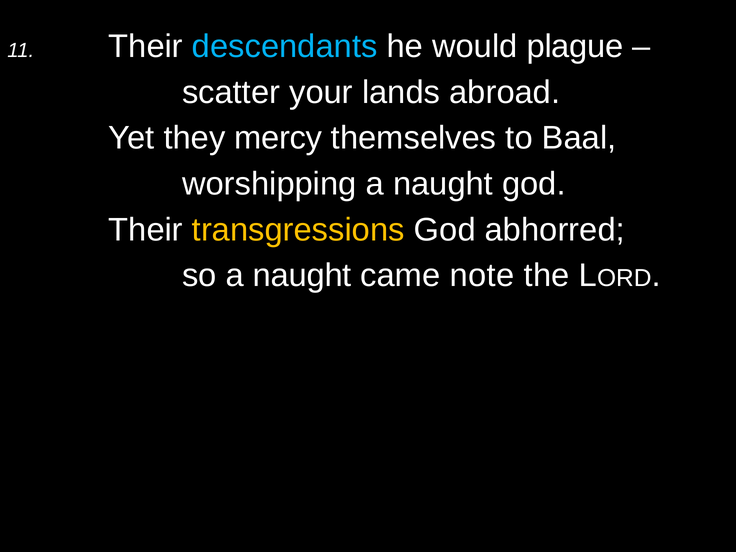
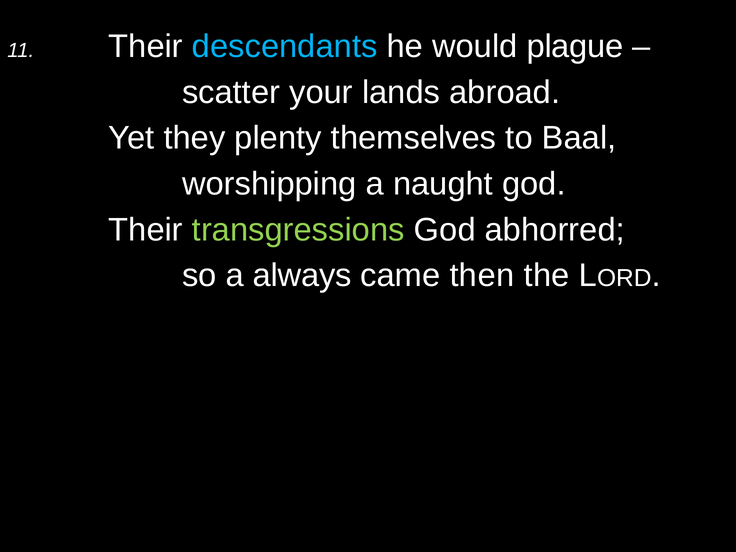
mercy: mercy -> plenty (278, 138)
transgressions colour: yellow -> light green (298, 230)
so a naught: naught -> always (302, 276)
note: note -> then (482, 276)
